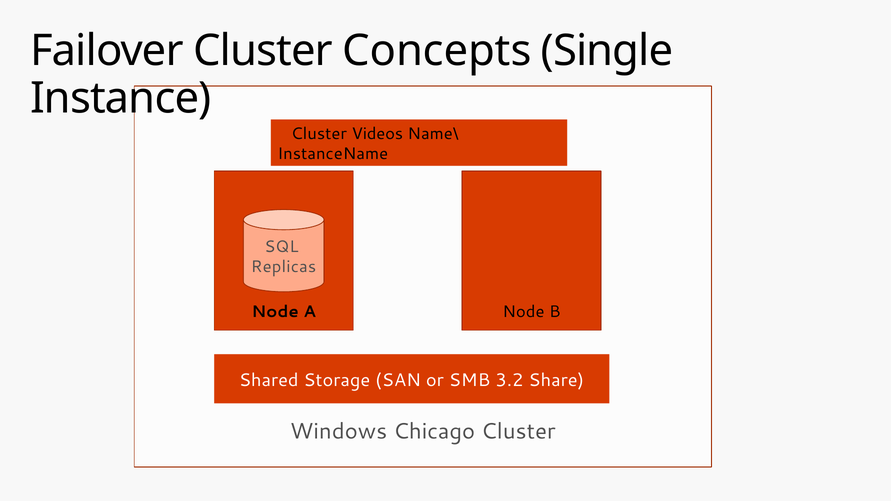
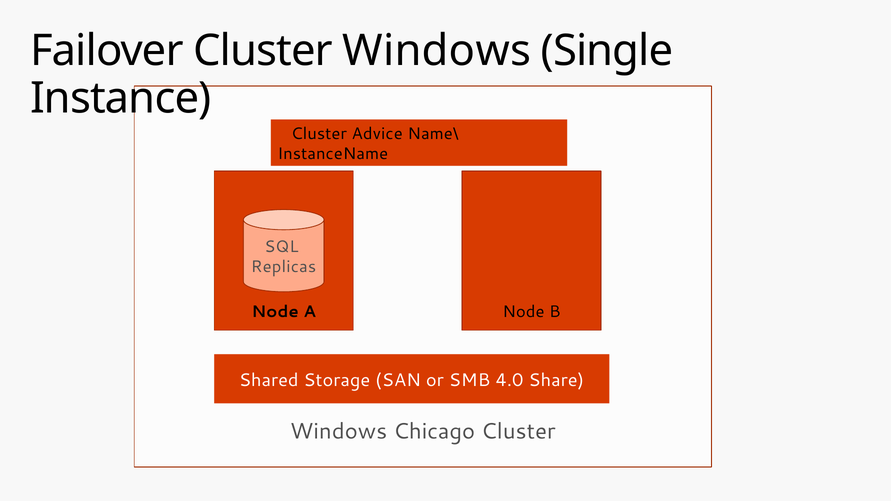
Cluster Concepts: Concepts -> Windows (437, 51)
Videos: Videos -> Advice (377, 134)
3.2: 3.2 -> 4.0 (509, 380)
